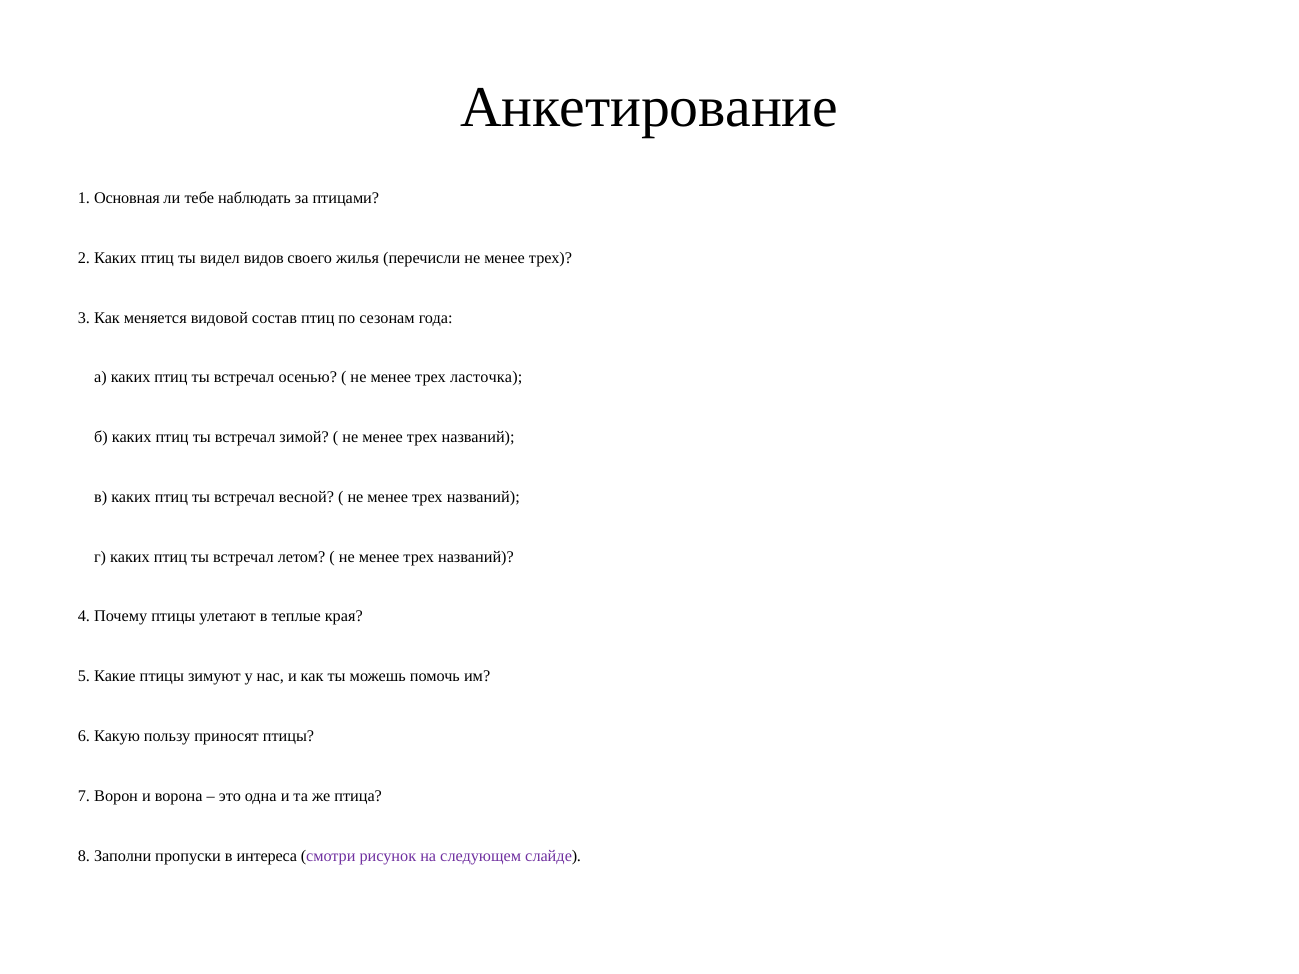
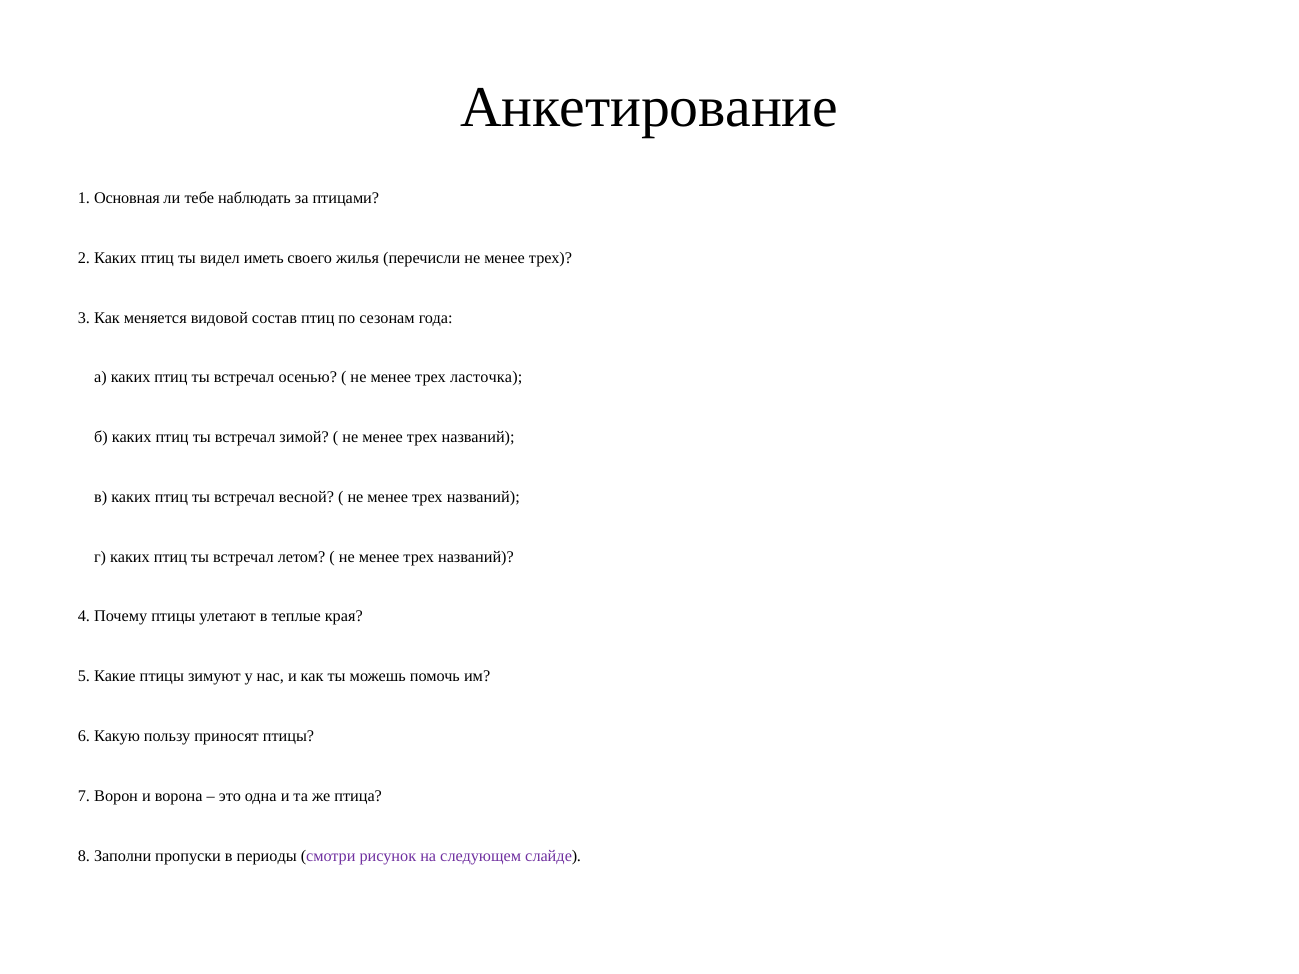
видов: видов -> иметь (264, 258)
интереса: интереса -> периоды (267, 856)
